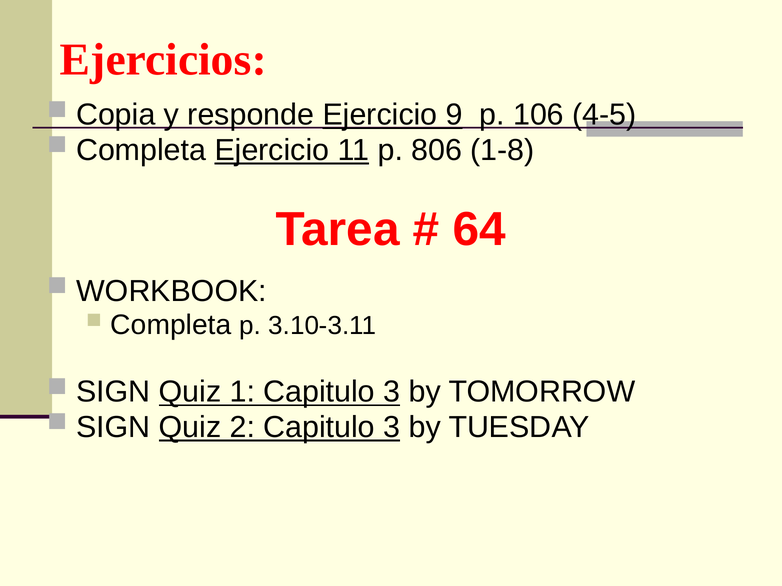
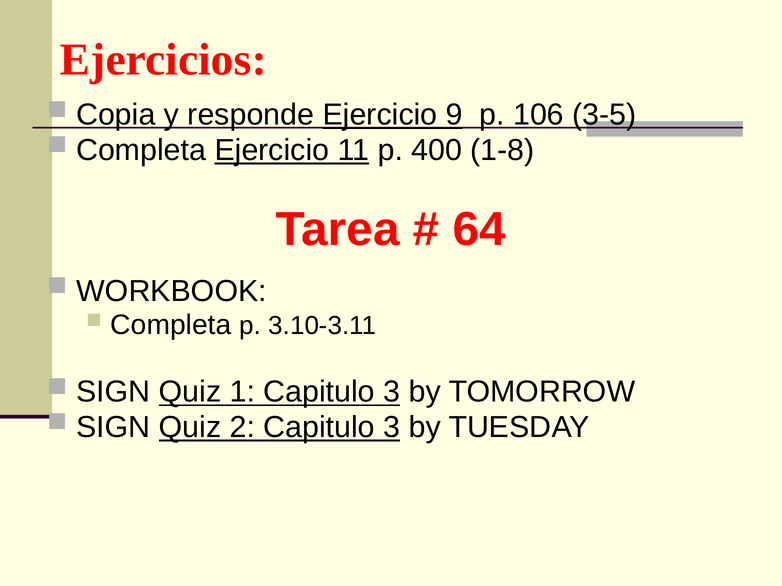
4-5: 4-5 -> 3-5 (604, 115)
806: 806 -> 400 (437, 150)
